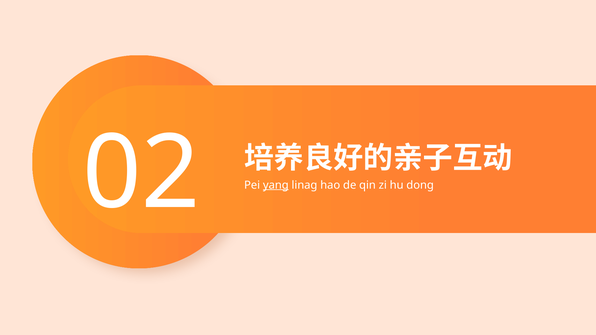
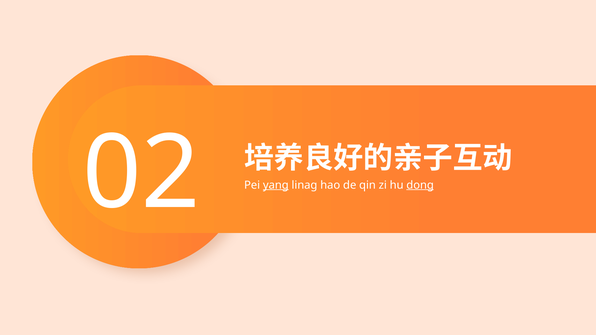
dong underline: none -> present (420, 185)
